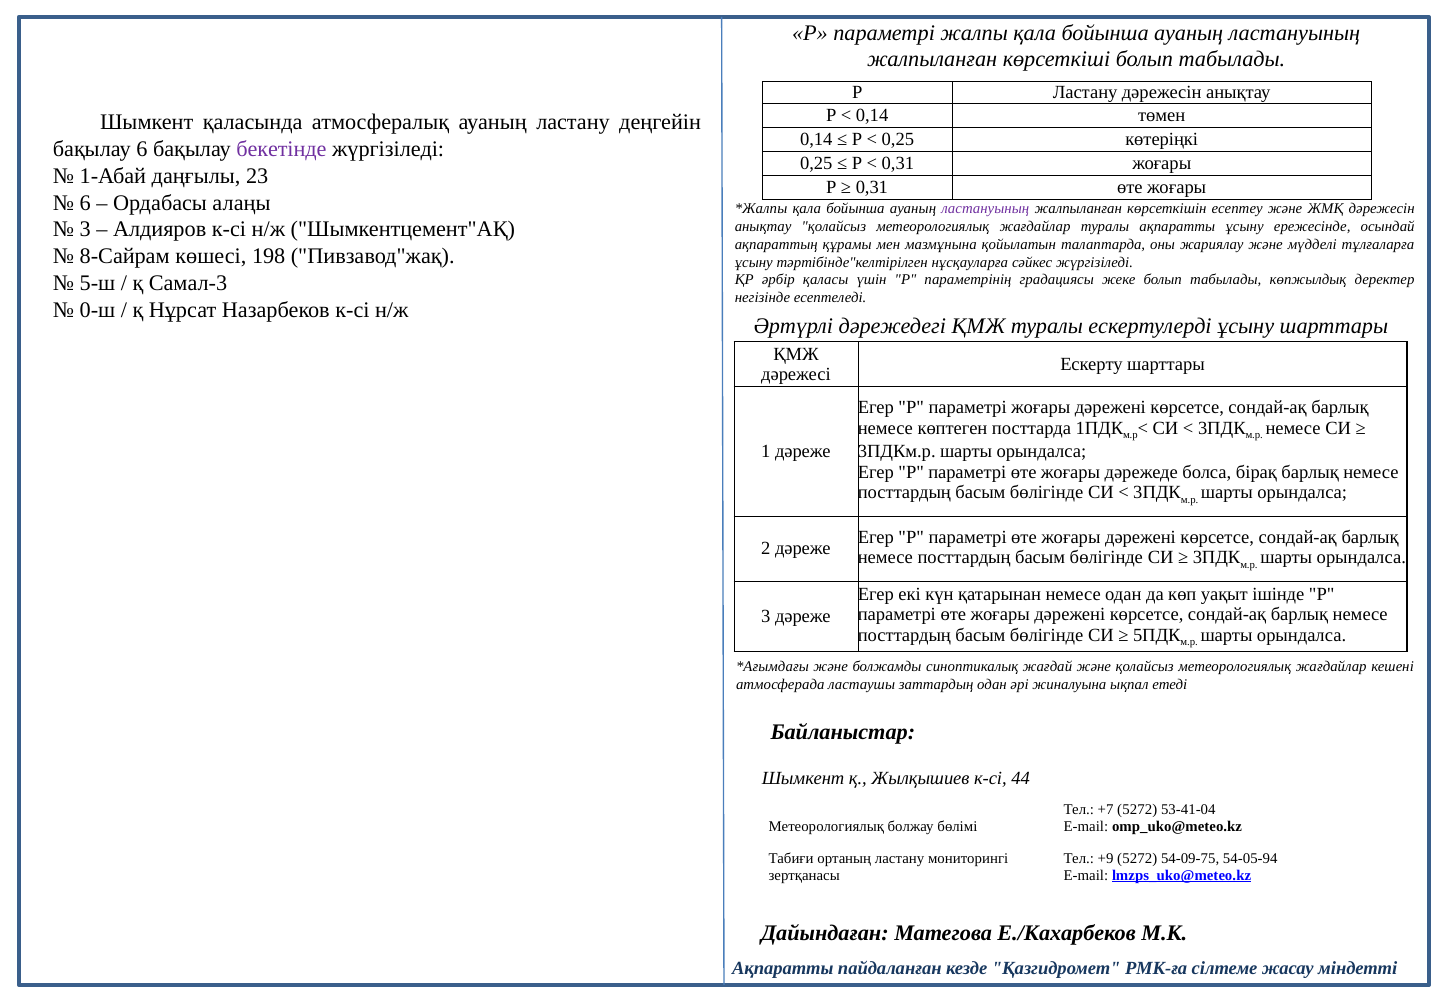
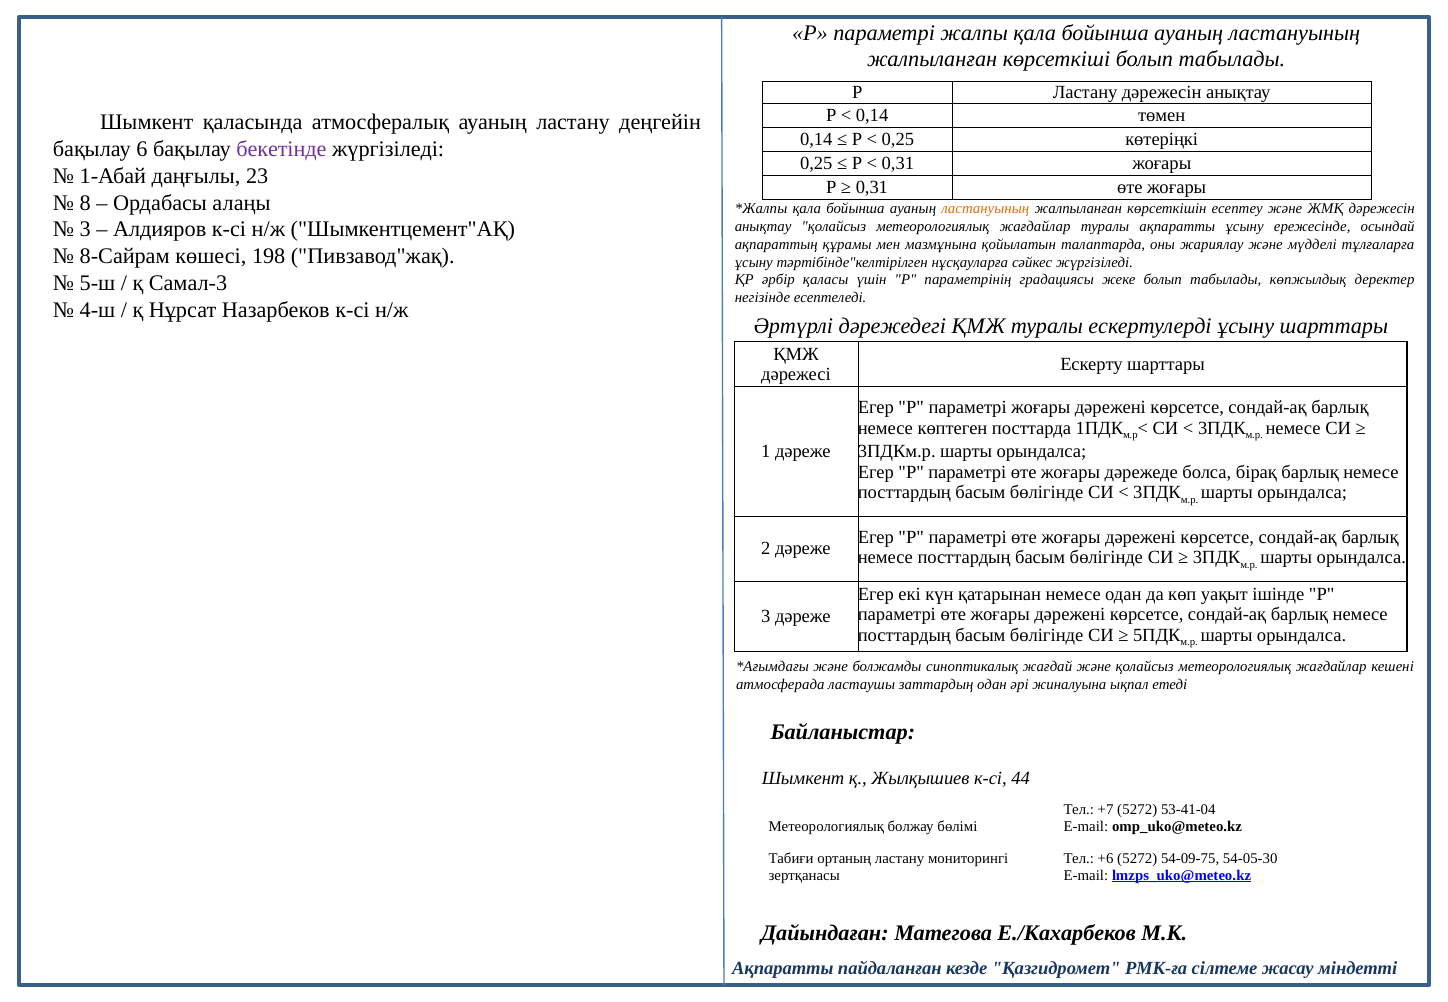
6: 6 -> 8 (85, 203)
ластануының colour: purple -> orange (985, 209)
0-ш: 0-ш -> 4-ш (97, 310)
+9: +9 -> +6 (1106, 859)
54-05-94: 54-05-94 -> 54-05-30 (1250, 859)
